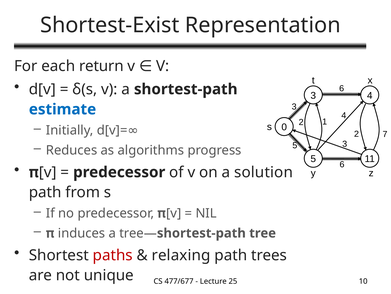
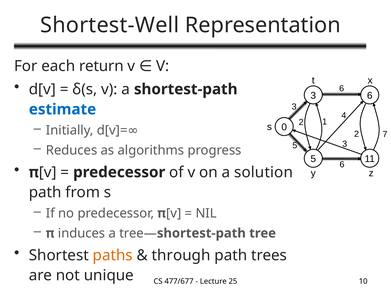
Shortest-Exist: Shortest-Exist -> Shortest-Well (110, 25)
4: 4 -> 6 (370, 95)
paths colour: red -> orange (113, 255)
relaxing: relaxing -> through (181, 255)
